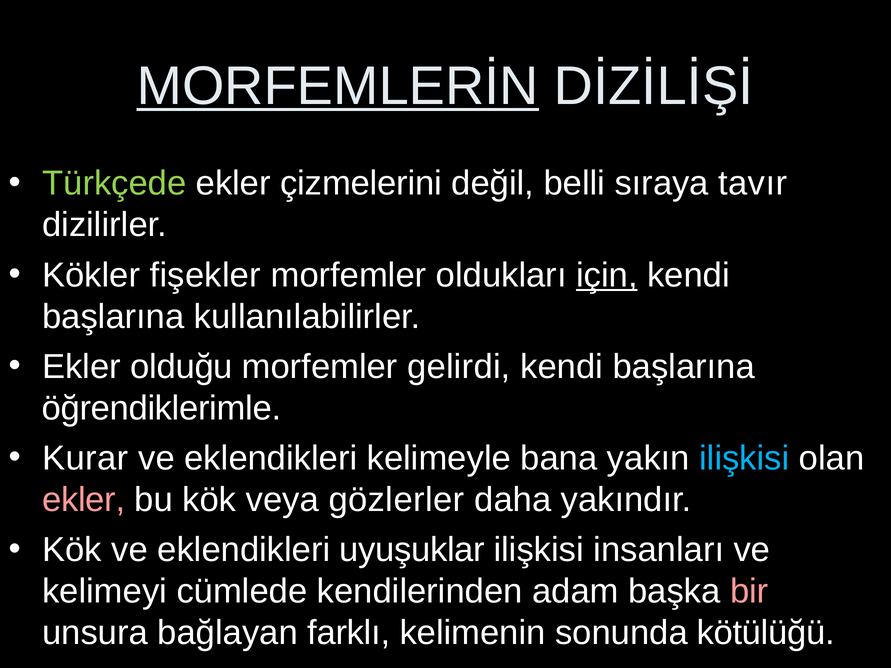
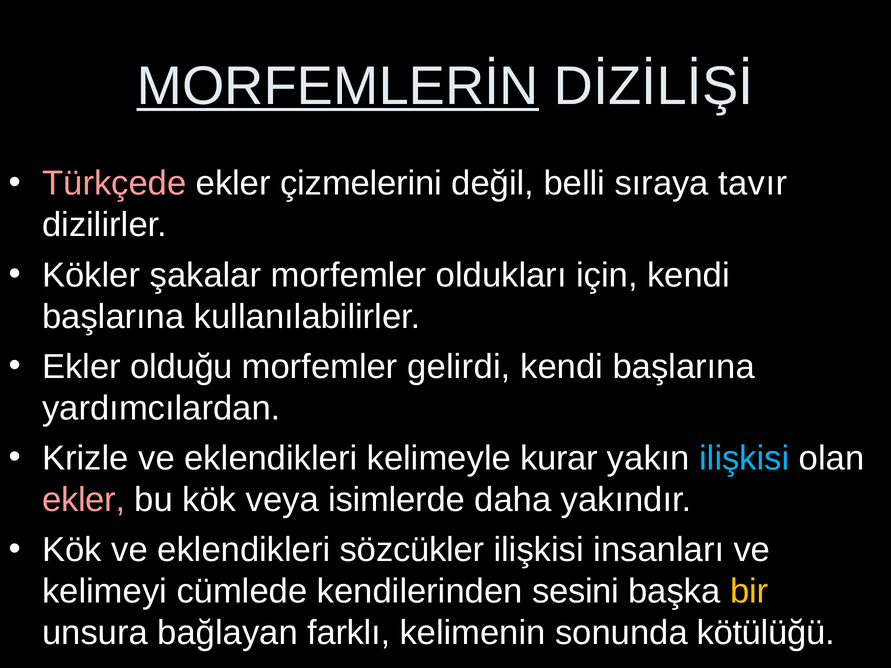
Türkçede colour: light green -> pink (114, 184)
fişekler: fişekler -> şakalar (205, 275)
için underline: present -> none (607, 275)
öğrendiklerimle: öğrendiklerimle -> yardımcılardan (161, 408)
Kurar: Kurar -> Krizle (85, 459)
bana: bana -> kurar (559, 459)
gözlerler: gözlerler -> isimlerde (397, 500)
uyuşuklar: uyuşuklar -> sözcükler (412, 550)
adam: adam -> sesini (576, 592)
bir colour: pink -> yellow (749, 592)
